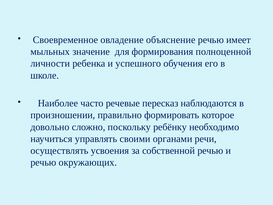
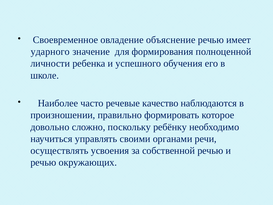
мыльных: мыльных -> ударного (50, 52)
пересказ: пересказ -> качество (160, 103)
